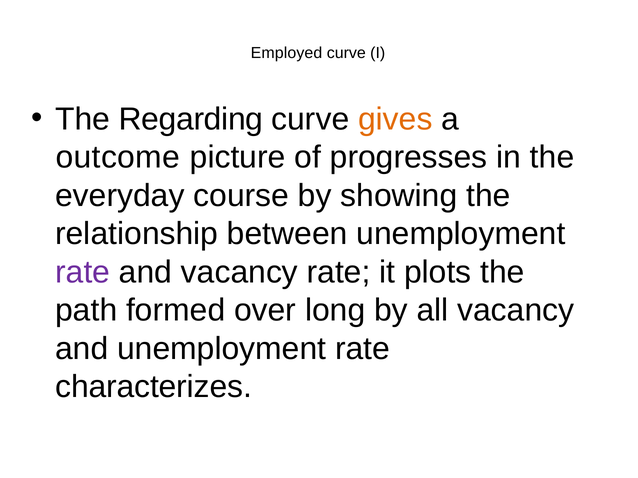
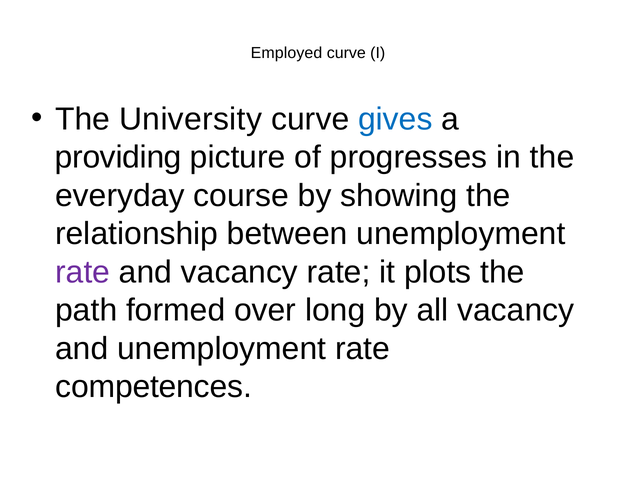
Regarding: Regarding -> University (191, 119)
gives colour: orange -> blue (395, 119)
outcome: outcome -> providing (118, 158)
characterizes: characterizes -> competences (154, 387)
